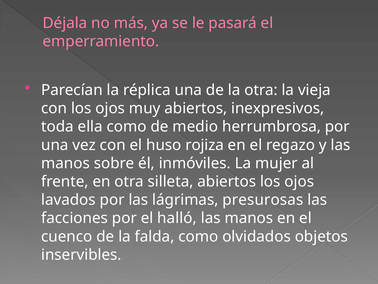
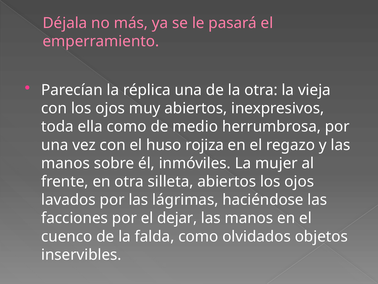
presurosas: presurosas -> haciéndose (263, 200)
halló: halló -> dejar (177, 218)
